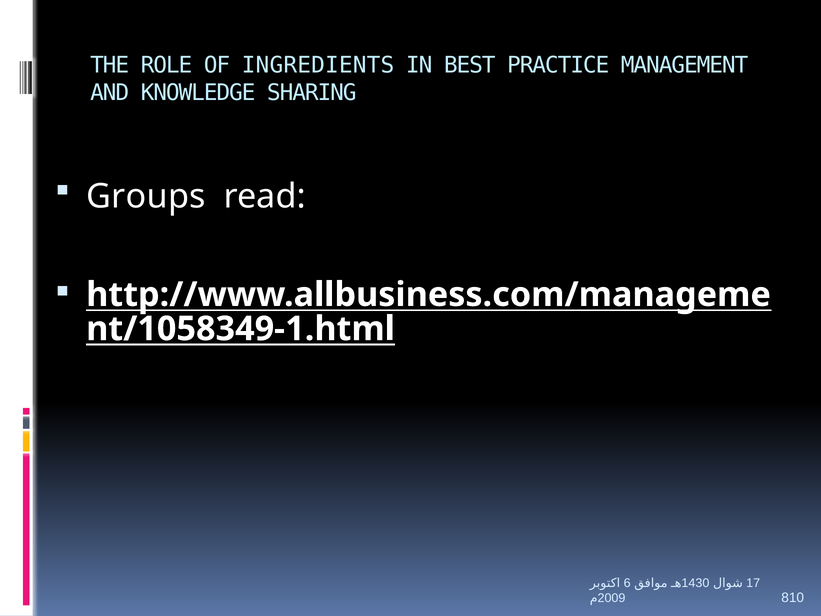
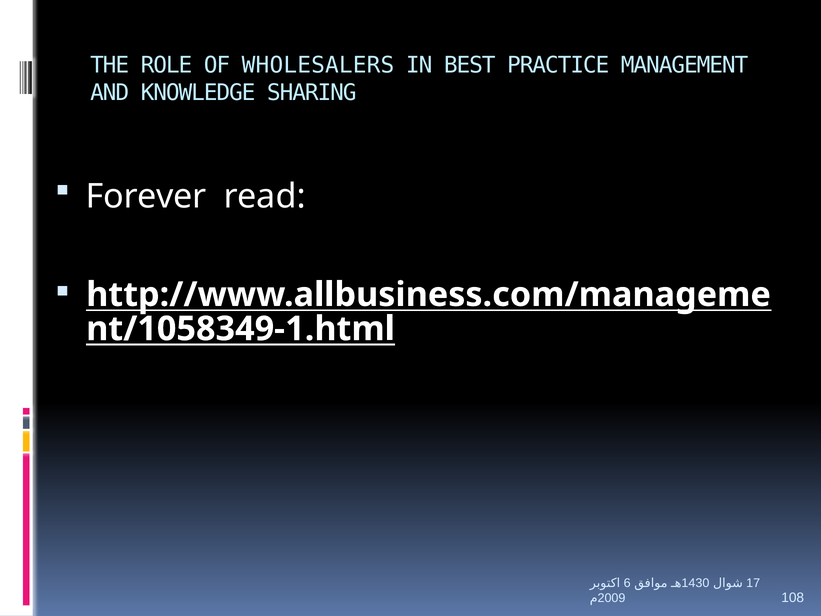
INGREDIENTS: INGREDIENTS -> WHOLESALERS (318, 65)
Groups: Groups -> Forever (146, 196)
810: 810 -> 108 (793, 598)
